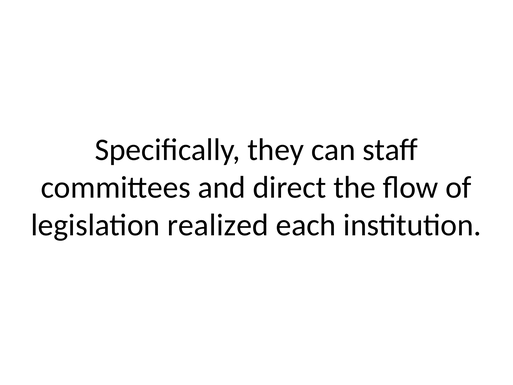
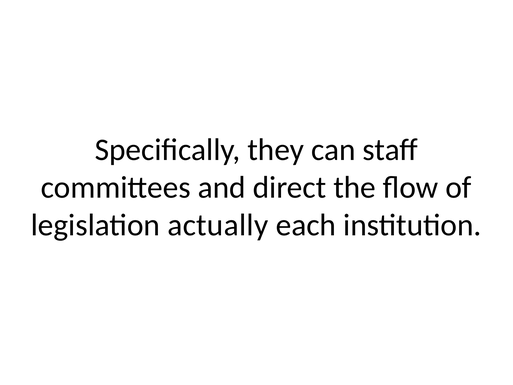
realized: realized -> actually (218, 225)
